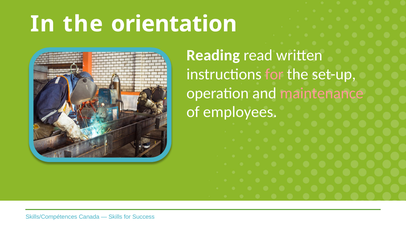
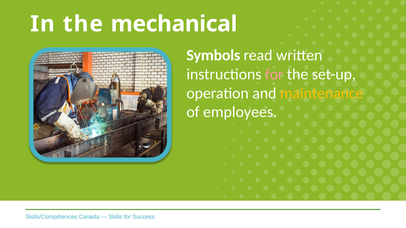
orientation: orientation -> mechanical (174, 24)
Reading: Reading -> Symbols (213, 55)
maintenance colour: pink -> yellow (322, 93)
